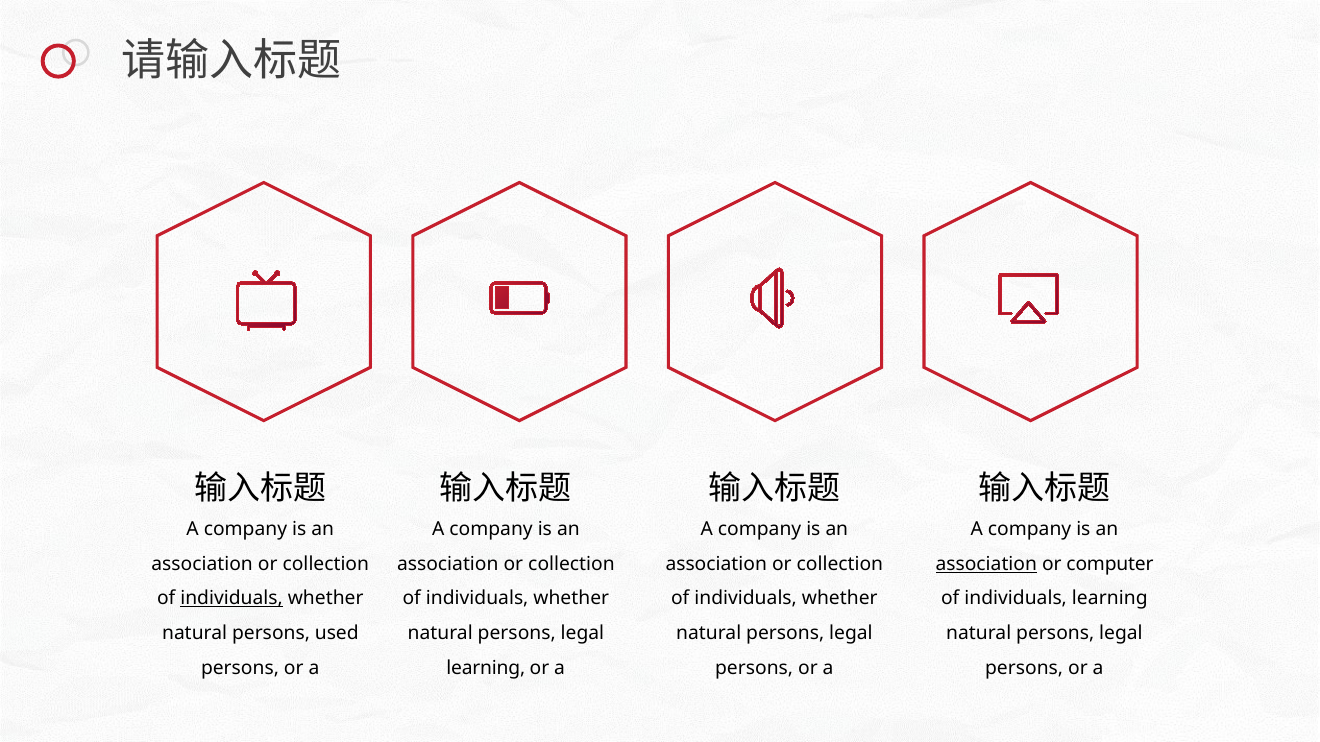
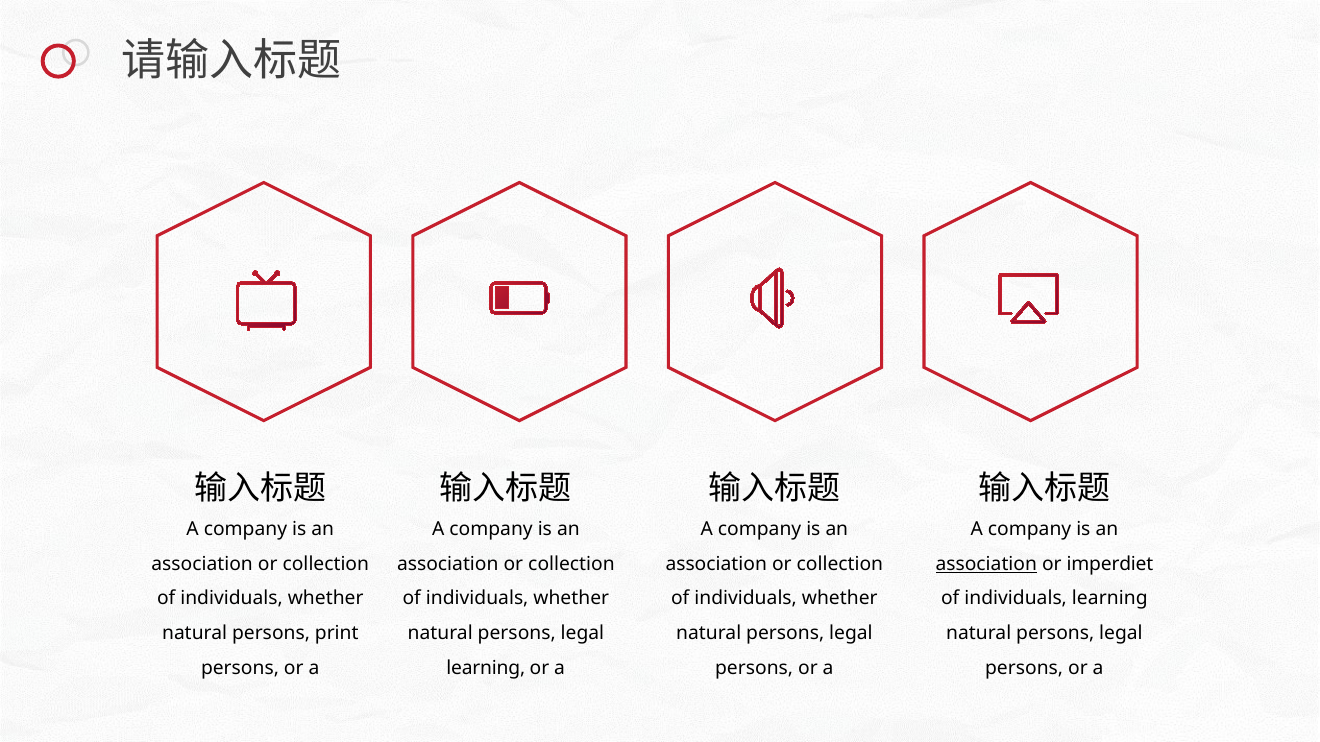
computer: computer -> imperdiet (1110, 564)
individuals underline: present -> none (232, 599)
used: used -> print (337, 634)
